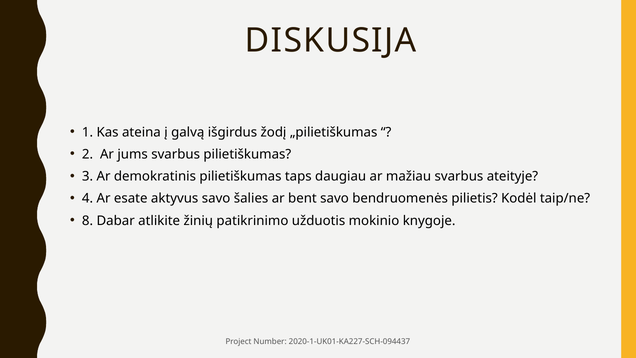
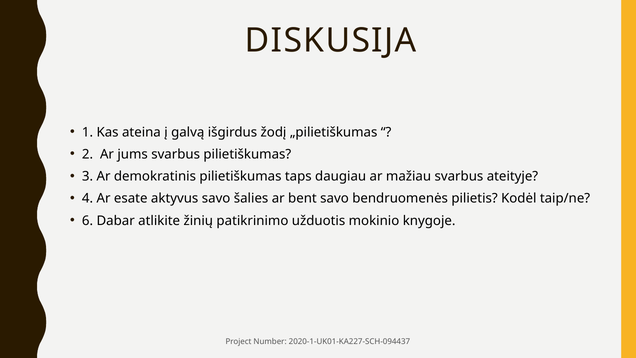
8: 8 -> 6 (88, 221)
